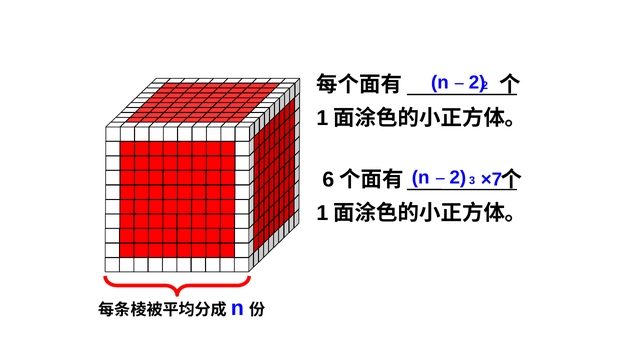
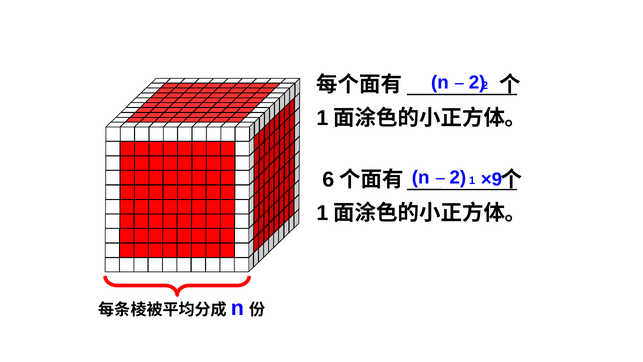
3: 3 -> 1 (472, 180)
×7: ×7 -> ×9 (491, 180)
